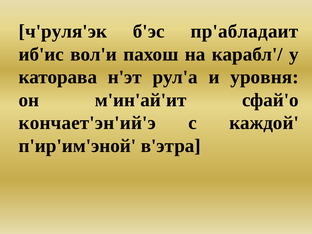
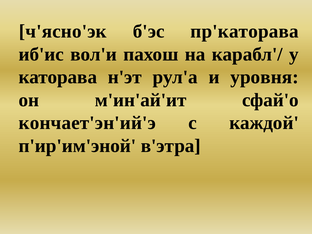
ч'руля'эк: ч'руля'эк -> ч'ясно'эк (63, 31)
пр'абладаит: пр'абладаит -> пр'каторава (244, 31)
